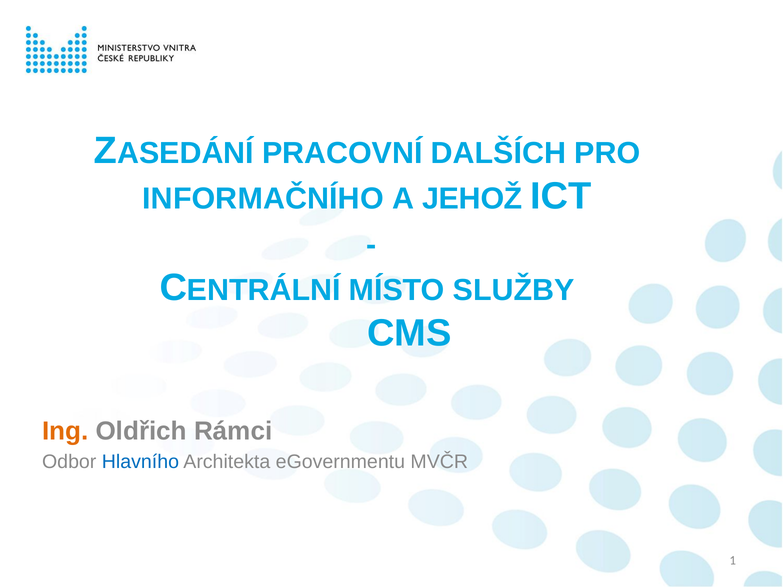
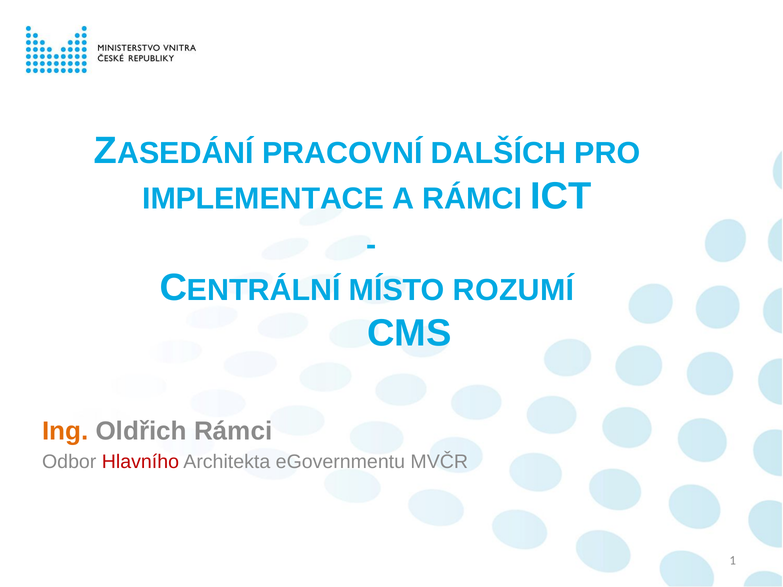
INFORMAČNÍHO: INFORMAČNÍHO -> IMPLEMENTACE (263, 199)
A JEHOŽ: JEHOŽ -> RÁMCI (472, 199)
SLUŽBY: SLUŽBY -> ROZUMÍ (514, 290)
Hlavního colour: blue -> red (140, 462)
